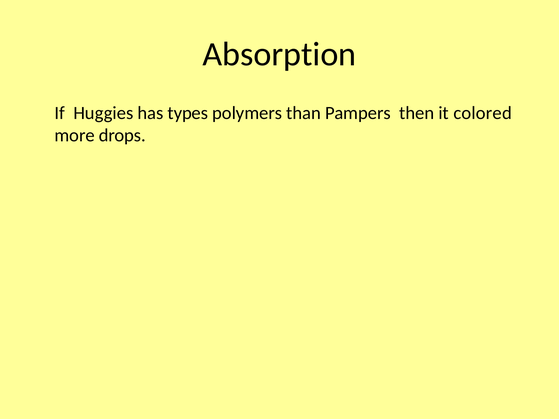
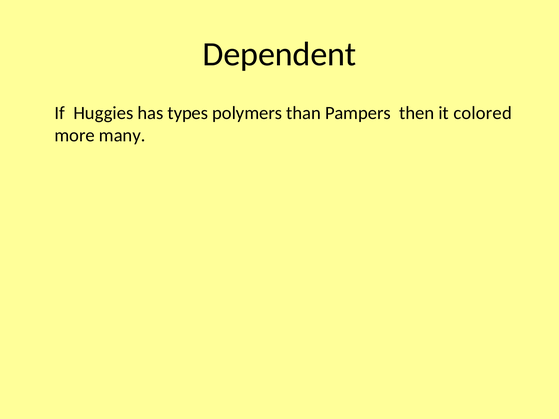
Absorption: Absorption -> Dependent (279, 54)
drops: drops -> many (122, 135)
